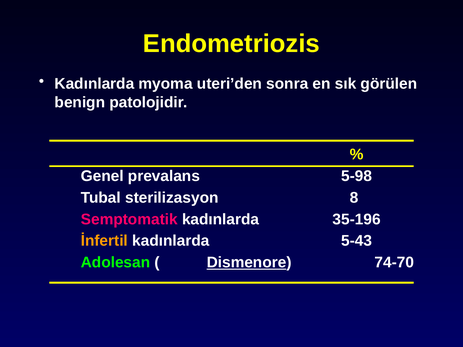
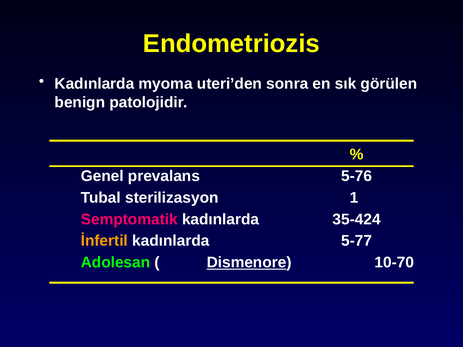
5-98: 5-98 -> 5-76 (357, 176)
8: 8 -> 1 (354, 198)
35-196: 35-196 -> 35-424 (357, 219)
5-43: 5-43 -> 5-77 (357, 241)
74-70: 74-70 -> 10-70 (394, 263)
